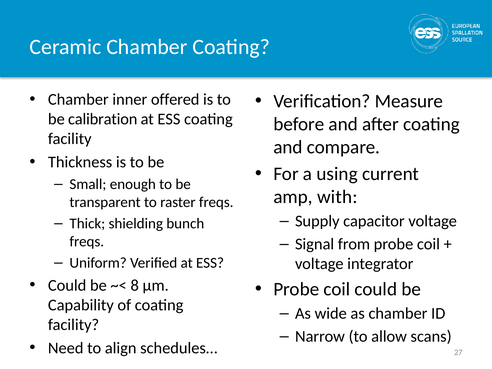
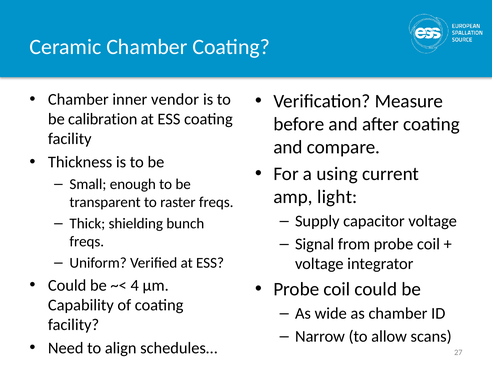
offered: offered -> vendor (175, 100)
with: with -> light (337, 197)
8: 8 -> 4 (135, 285)
